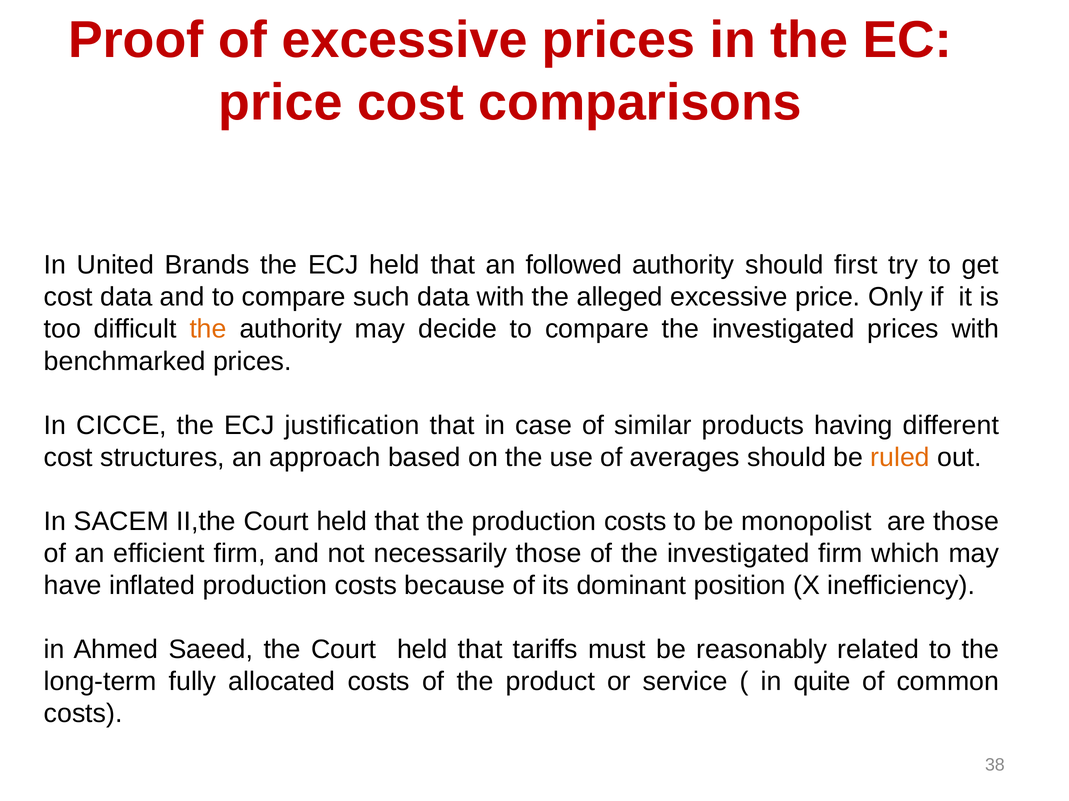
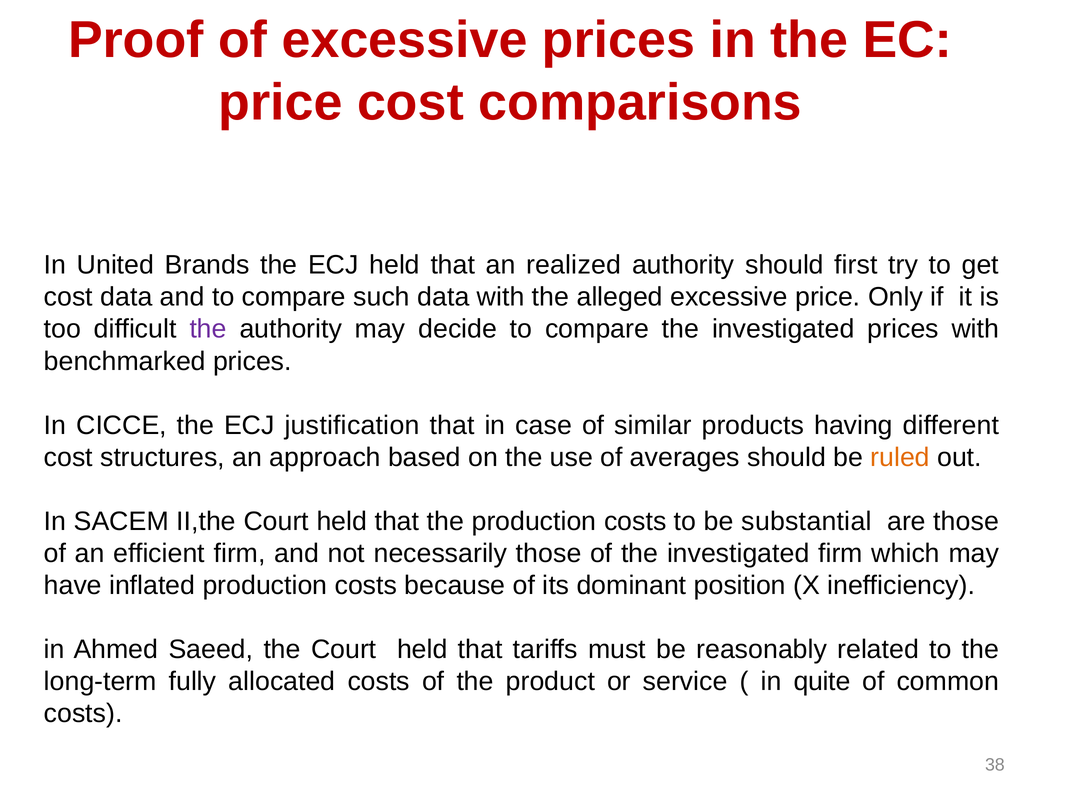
followed: followed -> realized (574, 265)
the colour: orange -> purple (208, 329)
monopolist: monopolist -> substantial (807, 522)
